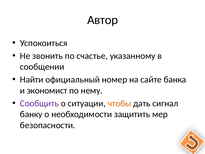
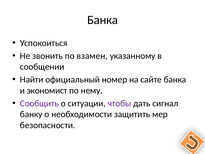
Автор: Автор -> Банка (103, 20)
счастье: счастье -> взамен (92, 56)
чтобы colour: orange -> purple (119, 103)
